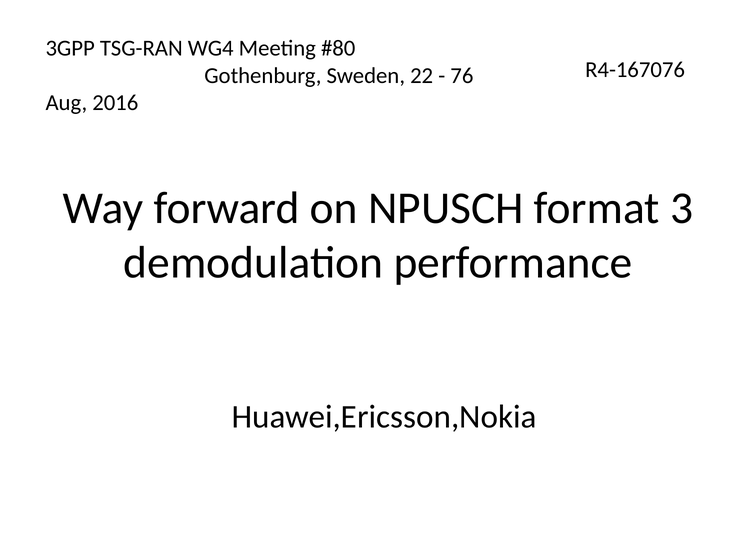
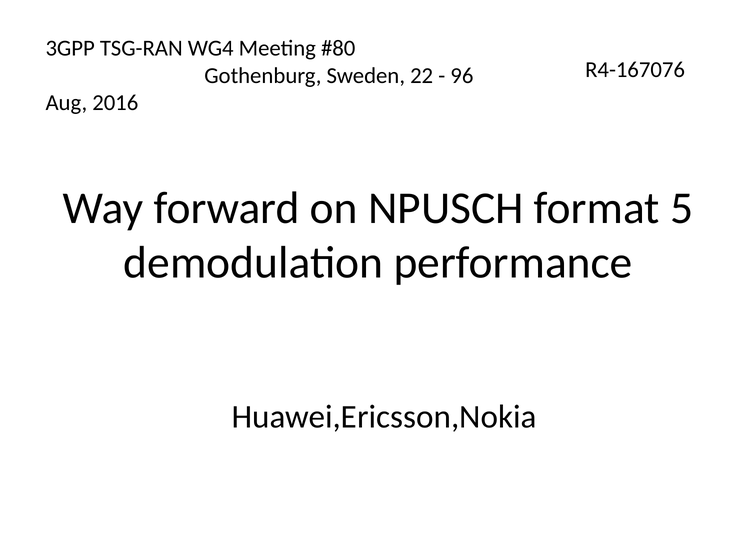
76: 76 -> 96 (462, 76)
3: 3 -> 5 (682, 208)
